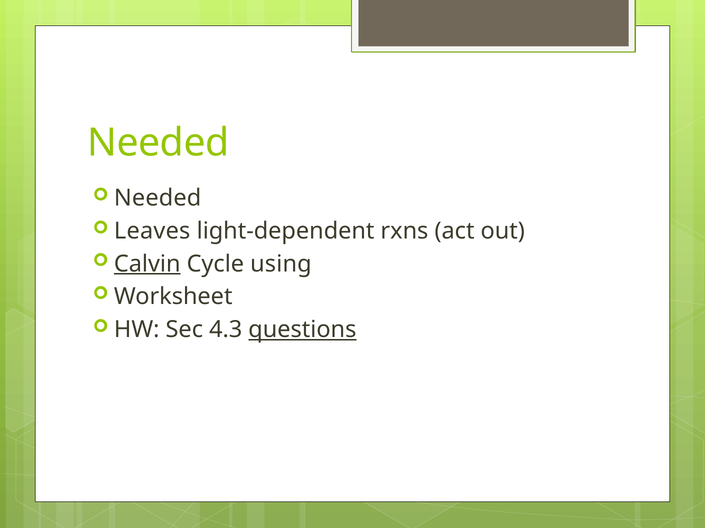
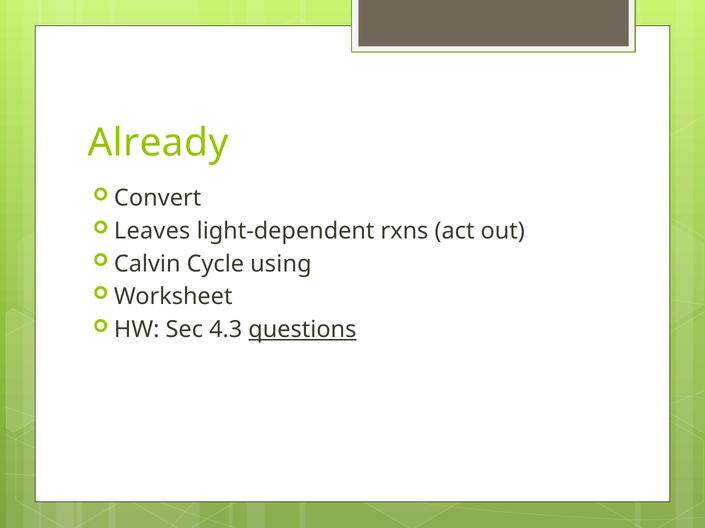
Needed: Needed -> Already (158, 143)
Needed: Needed -> Convert (158, 198)
Calvin underline: present -> none (147, 264)
